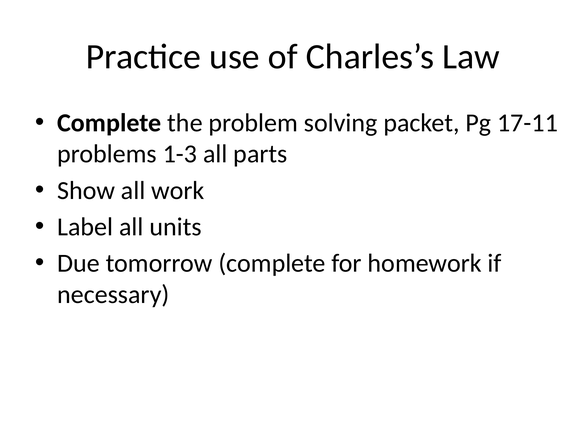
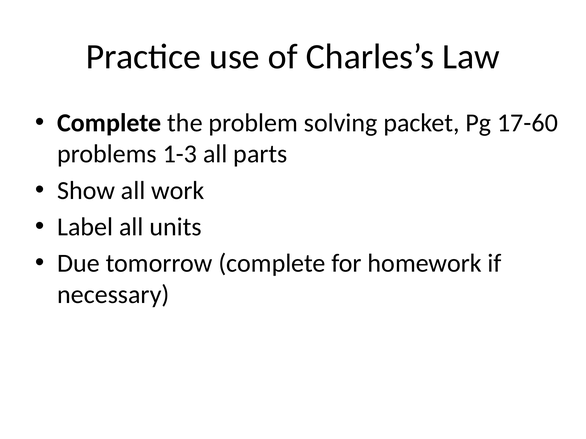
17-11: 17-11 -> 17-60 (527, 123)
